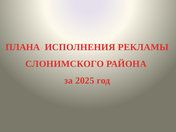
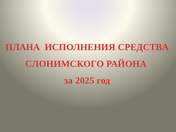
РЕКЛАМЫ: РЕКЛАМЫ -> СРЕДСТВА (143, 47)
